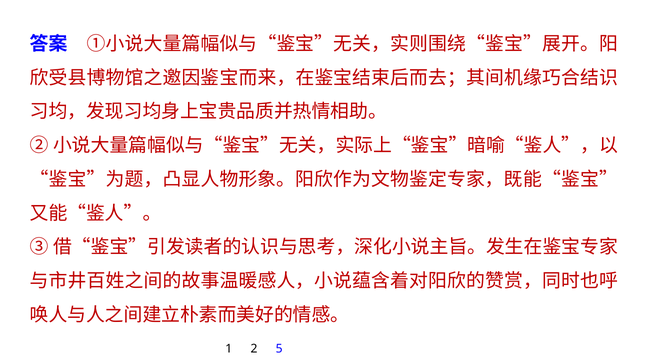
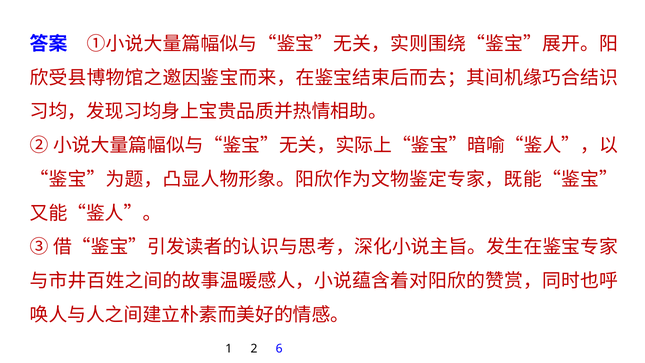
5: 5 -> 6 (279, 349)
